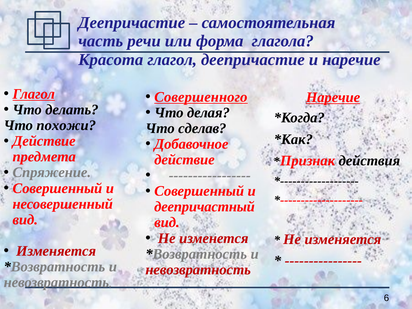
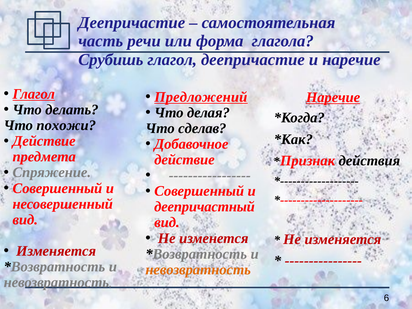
Красота: Красота -> Срубишь (111, 60)
Совершенного: Совершенного -> Предложений (201, 97)
невозвратность colour: red -> orange (198, 270)
